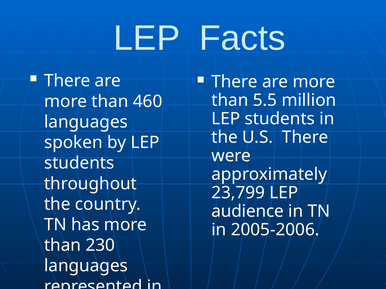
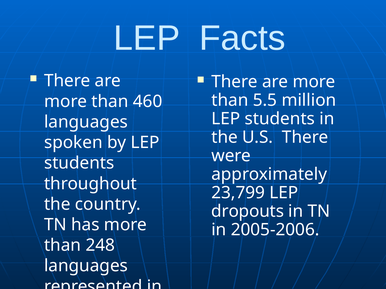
audience: audience -> dropouts (248, 212)
230: 230 -> 248 (100, 246)
